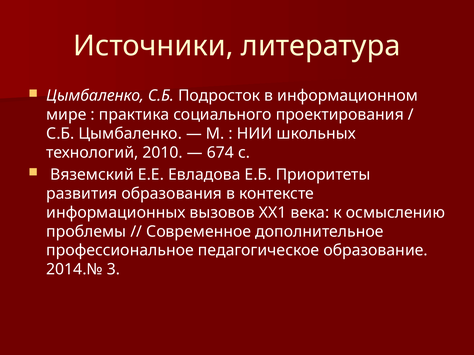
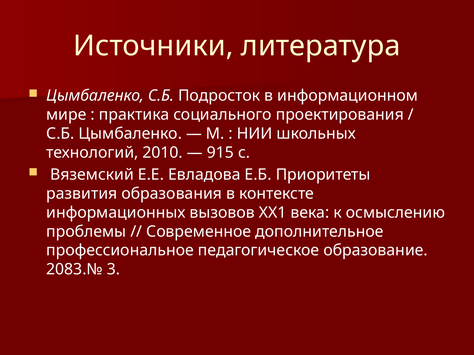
674: 674 -> 915 (220, 153)
2014.№: 2014.№ -> 2083.№ (74, 270)
